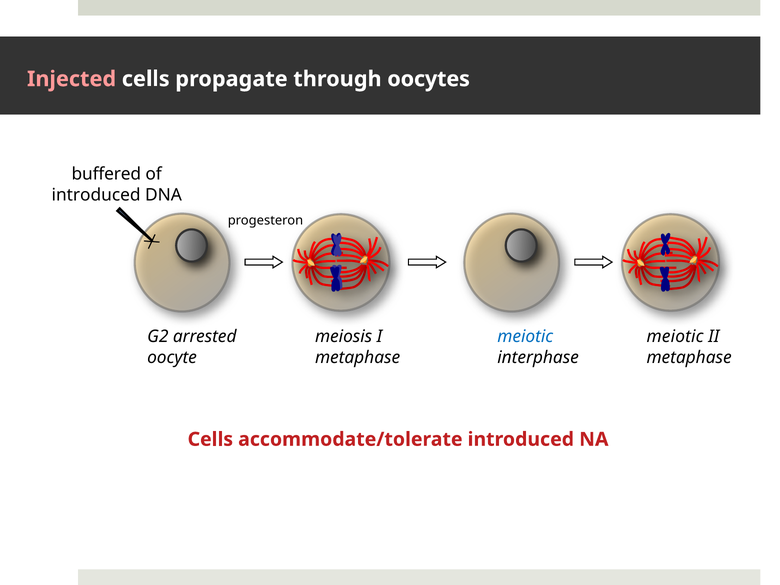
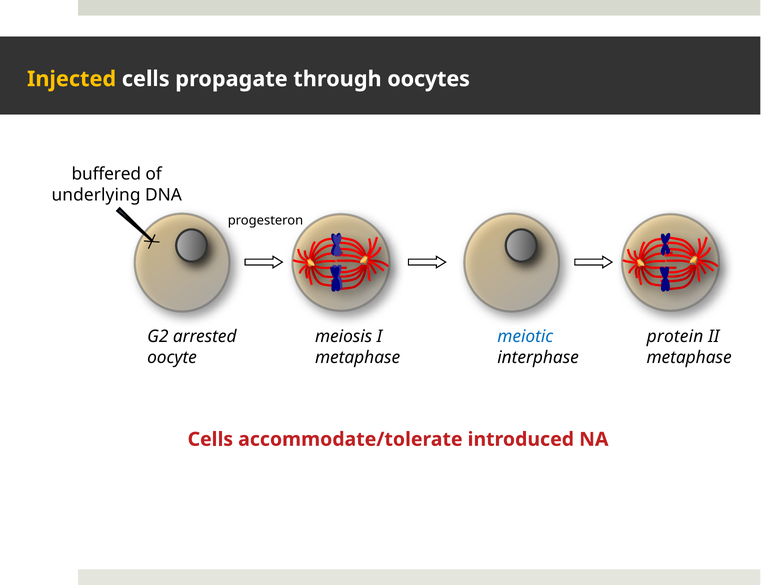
Injected colour: pink -> yellow (72, 79)
introduced: introduced -> underlying (96, 195)
meiotic: meiotic -> protein (675, 337)
